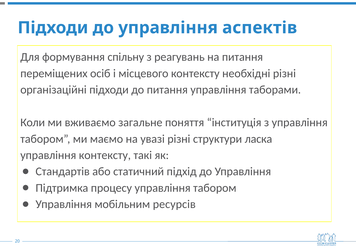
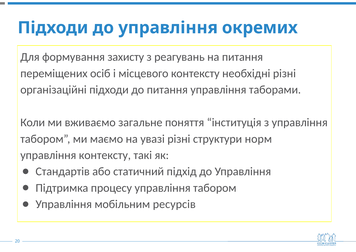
аспектів: аспектів -> окремих (260, 28)
спільну: спільну -> захисту (126, 57)
ласка: ласка -> норм (258, 139)
